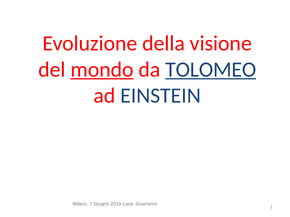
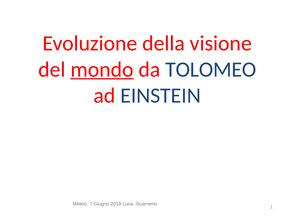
TOLOMEO underline: present -> none (211, 70)
